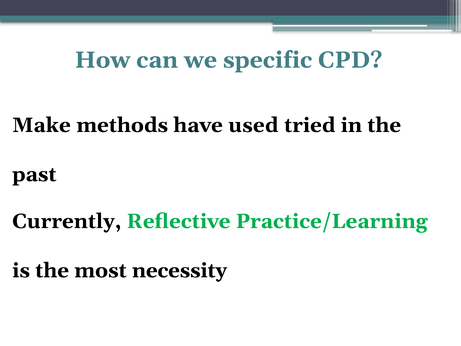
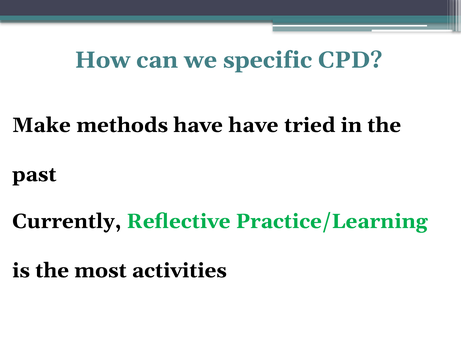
have used: used -> have (253, 125)
necessity: necessity -> activities (179, 270)
